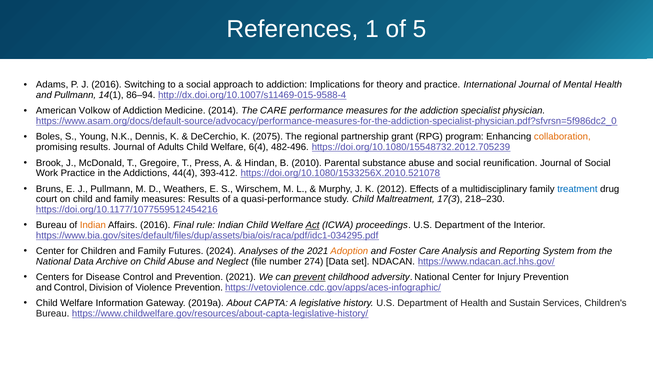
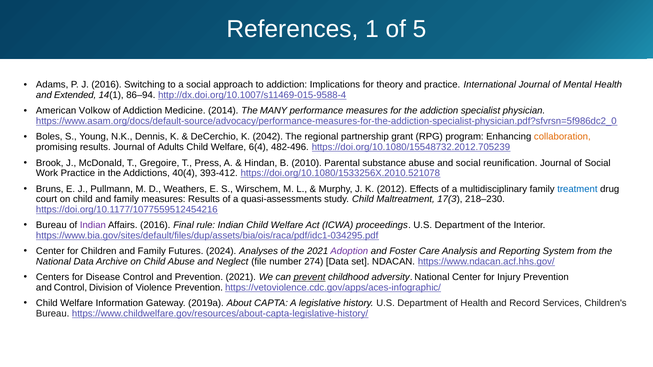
and Pullmann: Pullmann -> Extended (75, 95)
The CARE: CARE -> MANY (274, 111)
2075: 2075 -> 2042 (268, 137)
44(4: 44(4 -> 40(4 (185, 173)
quasi-performance: quasi-performance -> quasi-assessments (281, 199)
Indian colour: orange -> purple (93, 225)
Act underline: present -> none (313, 225)
Adoption colour: orange -> purple (349, 251)
Sustain: Sustain -> Record (525, 303)
